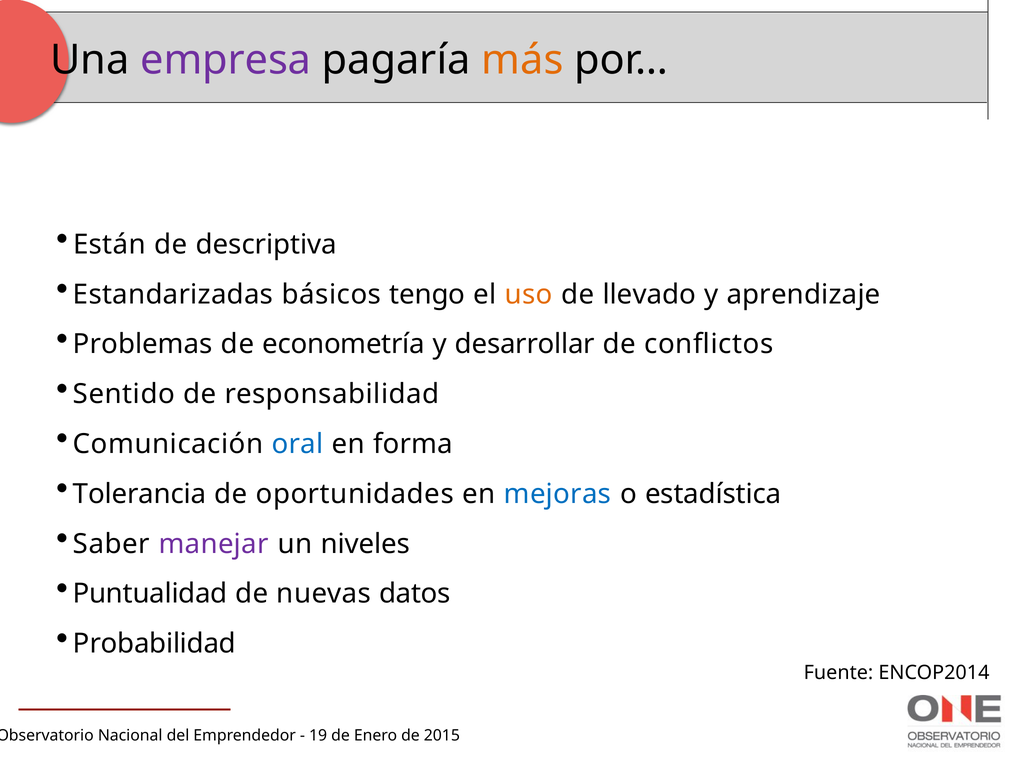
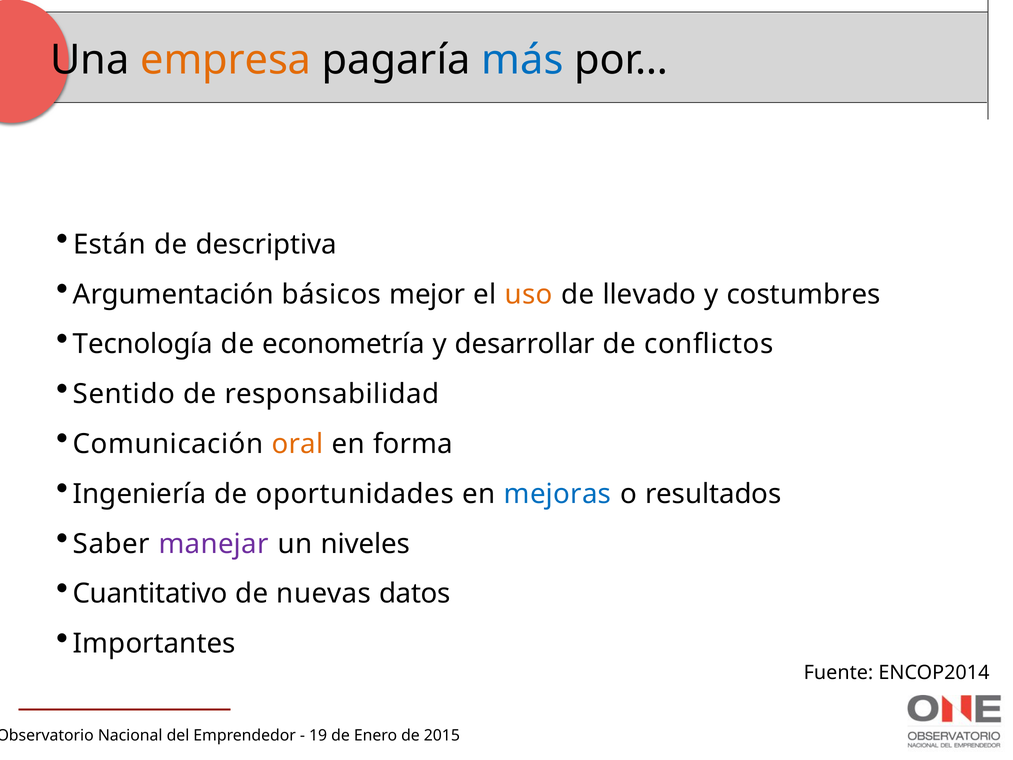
empresa colour: purple -> orange (226, 60)
más colour: orange -> blue (522, 60)
Estandarizadas: Estandarizadas -> Argumentación (173, 294)
tengo: tengo -> mejor (427, 294)
aprendizaje: aprendizaje -> costumbres (804, 294)
Problemas: Problemas -> Tecnología (143, 344)
oral colour: blue -> orange (297, 444)
Tolerancia: Tolerancia -> Ingeniería (140, 494)
estadística: estadística -> resultados (713, 494)
Puntualidad: Puntualidad -> Cuantitativo (150, 594)
Probabilidad: Probabilidad -> Importantes (154, 644)
